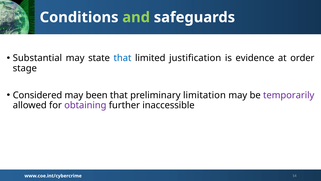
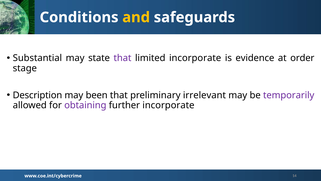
and colour: light green -> yellow (136, 17)
that colour: blue -> purple (122, 58)
limited justification: justification -> incorporate (195, 58)
Considered: Considered -> Description (37, 95)
limitation: limitation -> irrelevant (204, 95)
further inaccessible: inaccessible -> incorporate (168, 105)
